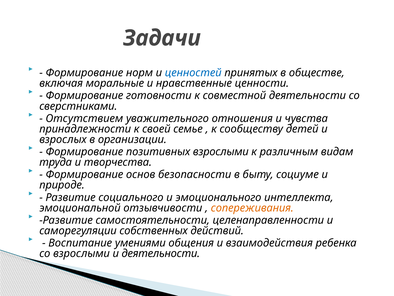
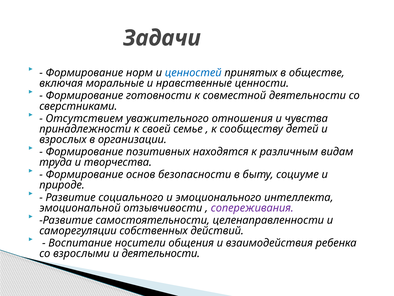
позитивных взрослыми: взрослыми -> находятся (221, 152)
сопереживания colour: orange -> purple (252, 208)
умениями: умениями -> носители (140, 243)
